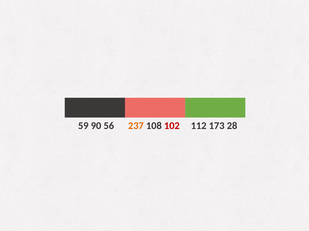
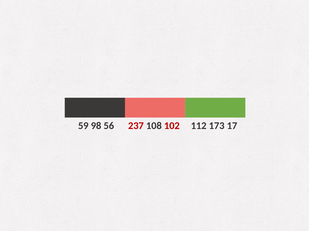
90: 90 -> 98 (96, 126)
237 colour: orange -> red (136, 126)
28: 28 -> 17 (232, 126)
